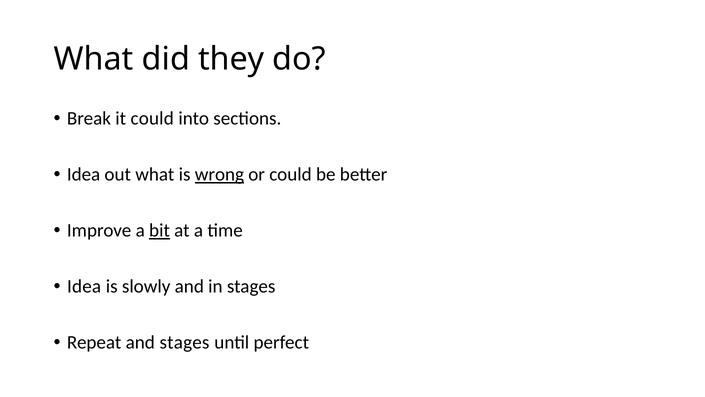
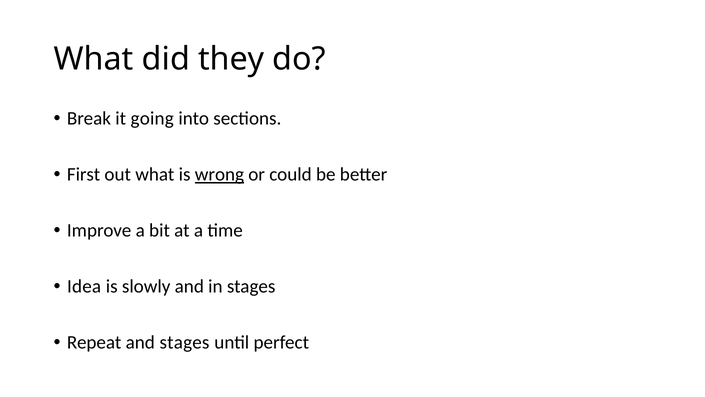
it could: could -> going (152, 118)
Idea: Idea -> First (84, 174)
bit underline: present -> none (159, 230)
